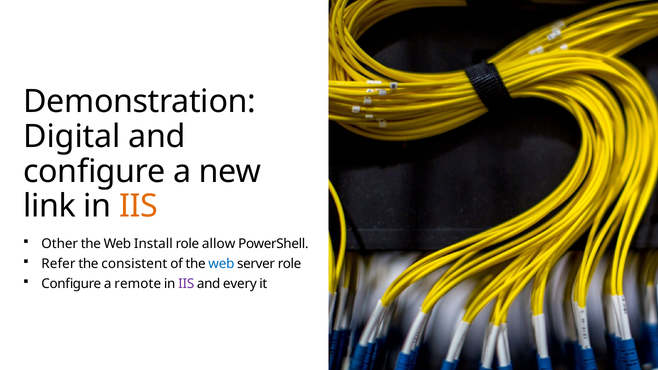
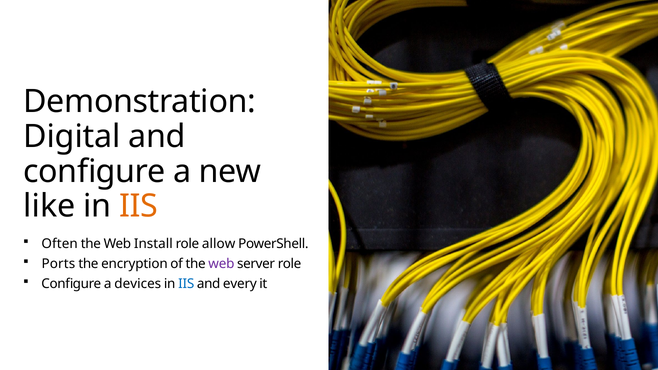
link: link -> like (49, 206)
Other: Other -> Often (60, 244)
Refer: Refer -> Ports (58, 264)
consistent: consistent -> encryption (134, 264)
web colour: blue -> purple (221, 264)
remote: remote -> devices (138, 284)
IIS colour: purple -> blue (186, 284)
